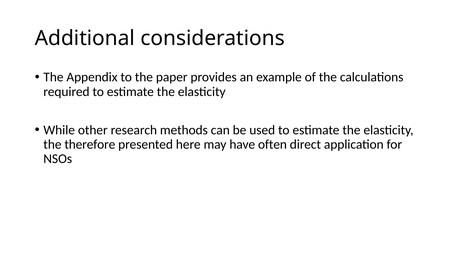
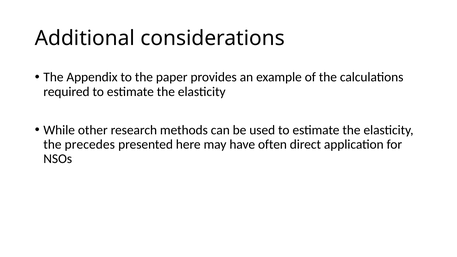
therefore: therefore -> precedes (90, 144)
